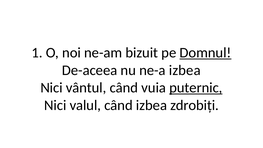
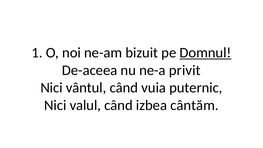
ne-a izbea: izbea -> privit (185, 70)
puternic underline: present -> none (196, 88)
zdrobiți: zdrobiți -> cântăm (194, 105)
